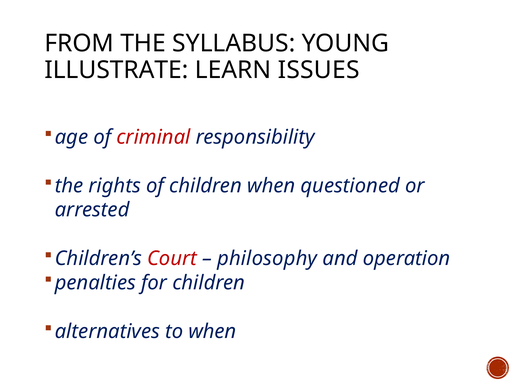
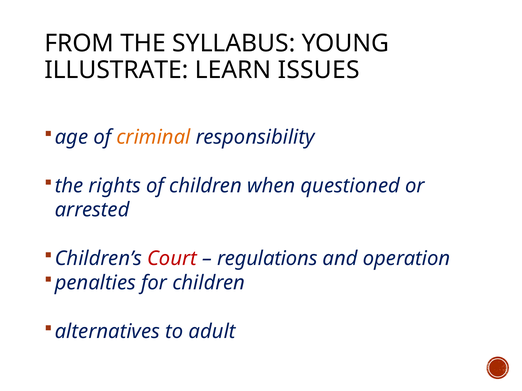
criminal colour: red -> orange (153, 137)
philosophy: philosophy -> regulations (267, 259)
to when: when -> adult (212, 332)
